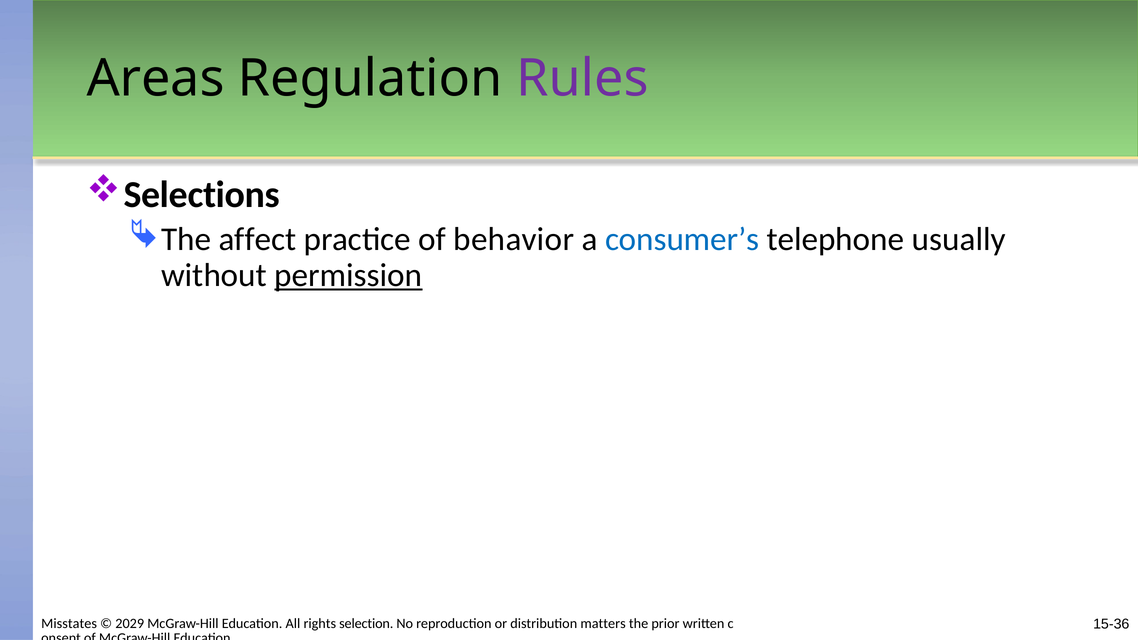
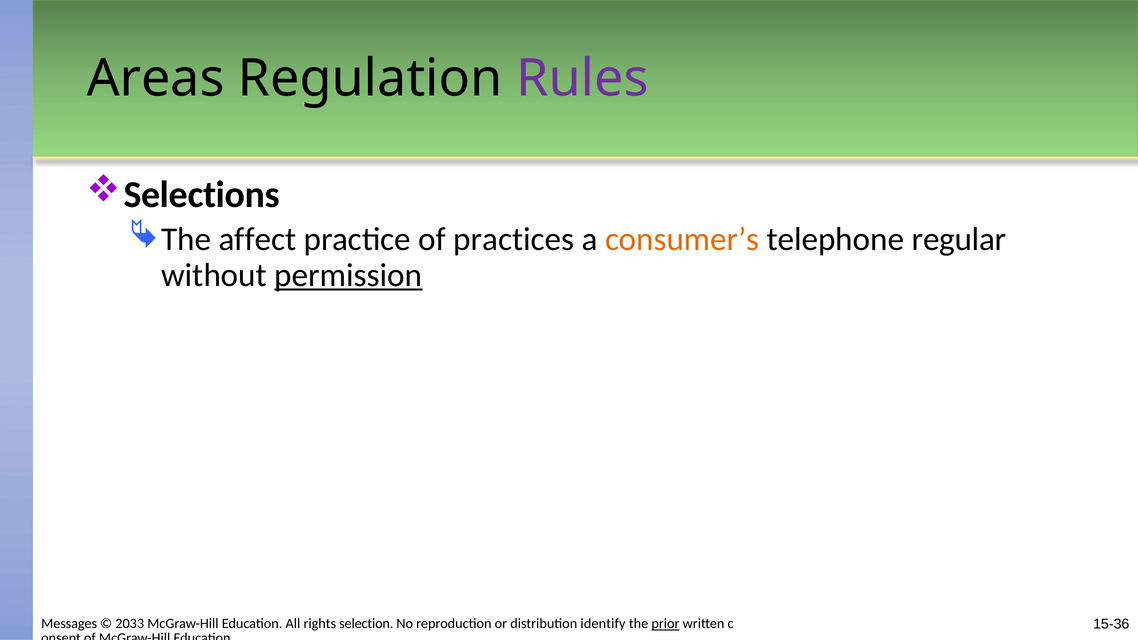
behavior: behavior -> practices (514, 239)
consumer’s colour: blue -> orange (682, 239)
usually: usually -> regular (959, 239)
Misstates: Misstates -> Messages (69, 624)
2029: 2029 -> 2033 (130, 624)
matters: matters -> identify (603, 624)
prior underline: none -> present (665, 624)
